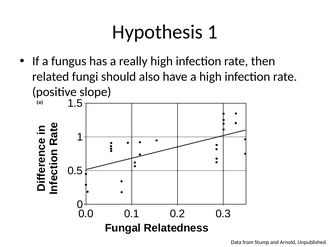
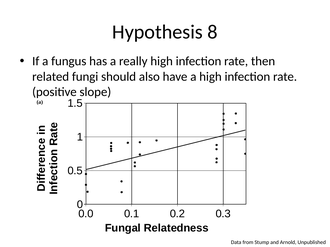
Hypothesis 1: 1 -> 8 (213, 32)
